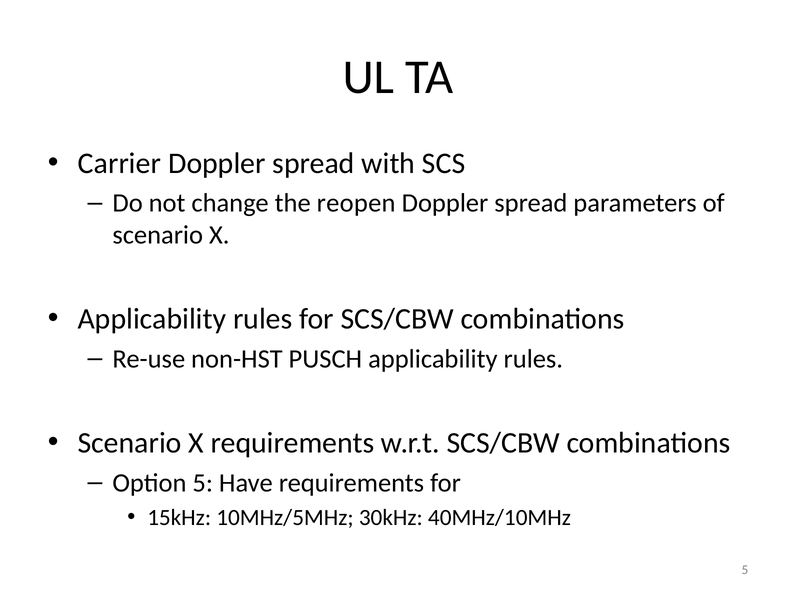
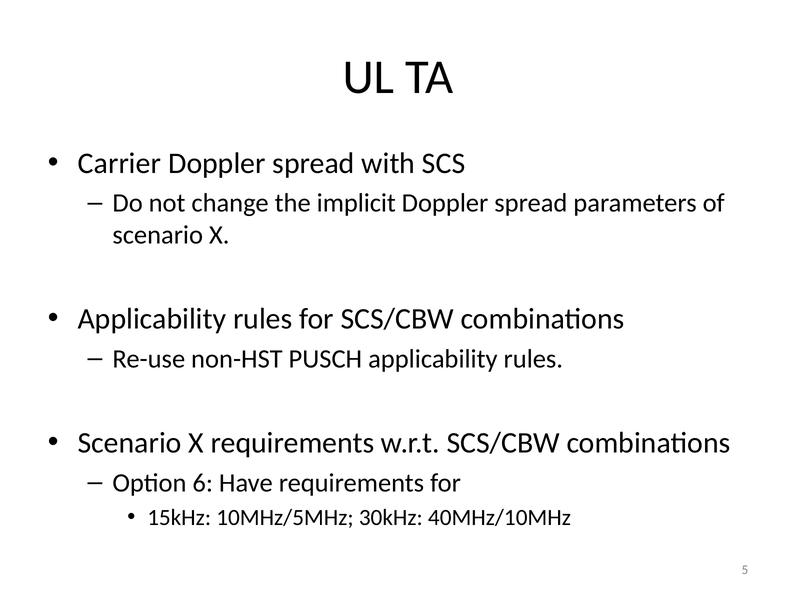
reopen: reopen -> implicit (356, 203)
Option 5: 5 -> 6 (203, 483)
